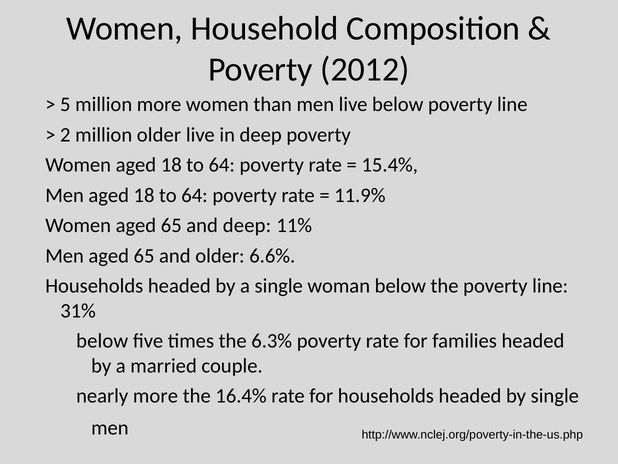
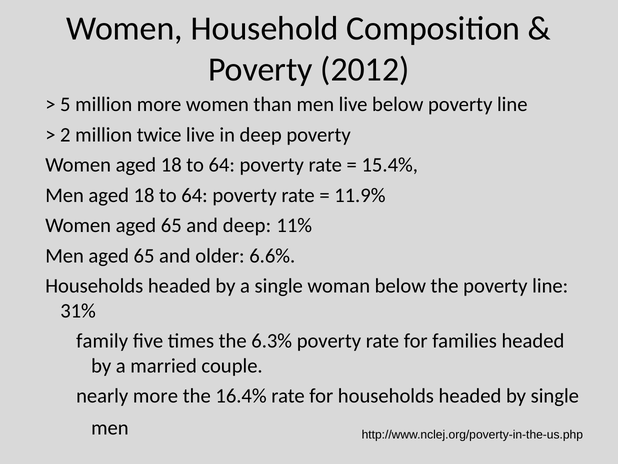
million older: older -> twice (159, 135)
below: below -> family (102, 341)
